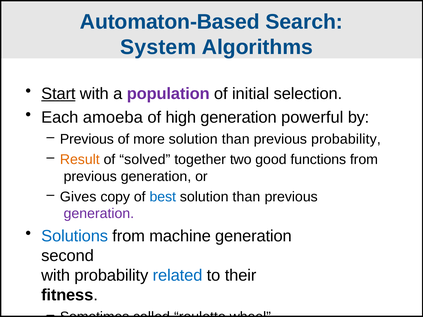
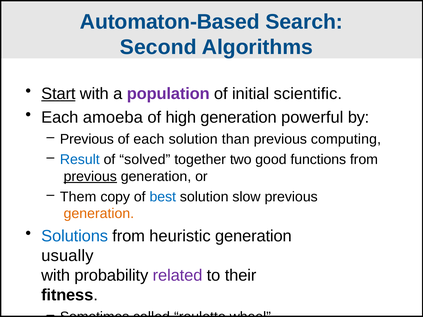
System: System -> Second (158, 47)
initial selection: selection -> scientific (308, 94)
of more: more -> each (149, 139)
previous probability: probability -> computing (346, 139)
Result colour: orange -> blue (80, 160)
previous underline: none -> present (90, 177)
Gives: Gives -> Them (78, 197)
than: than -> slow (246, 197)
generation colour: purple -> orange (99, 214)
machine: machine -> heuristic (180, 236)
second: second -> usually (67, 256)
related colour: blue -> purple (178, 276)
